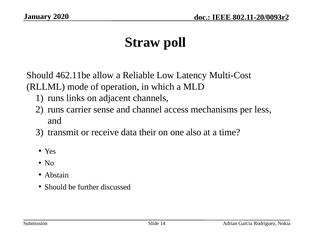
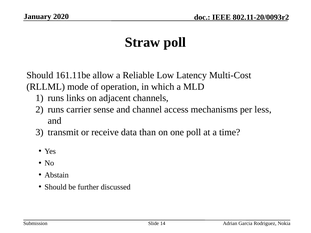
462.11be: 462.11be -> 161.11be (73, 75)
their: their -> than (148, 132)
one also: also -> poll (194, 132)
